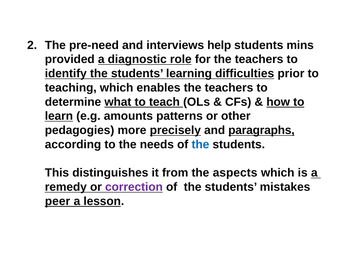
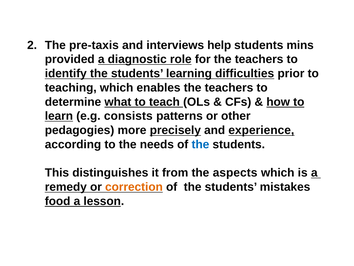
pre-need: pre-need -> pre-taxis (94, 45)
amounts: amounts -> consists (128, 116)
paragraphs: paragraphs -> experience (261, 130)
correction colour: purple -> orange (134, 187)
peer: peer -> food (58, 201)
